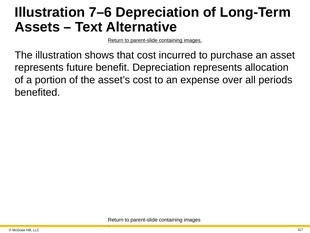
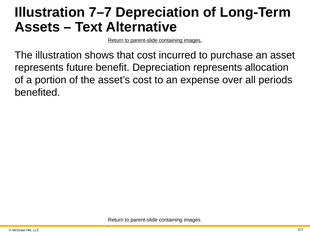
7–6: 7–6 -> 7–7 (100, 12)
